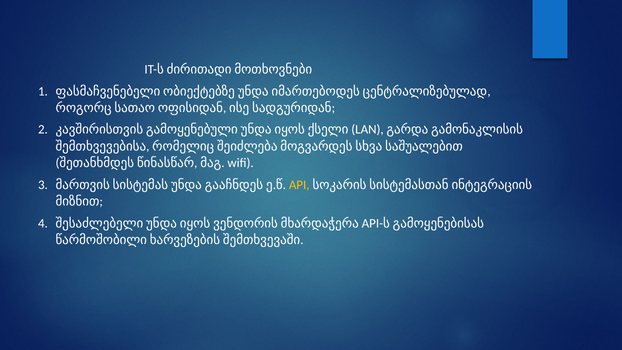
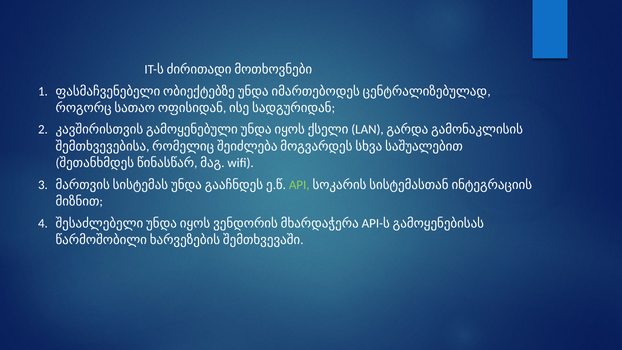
API colour: yellow -> light green (299, 185)
